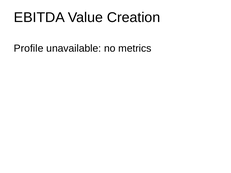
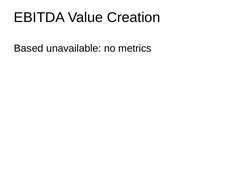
Profile: Profile -> Based (29, 48)
